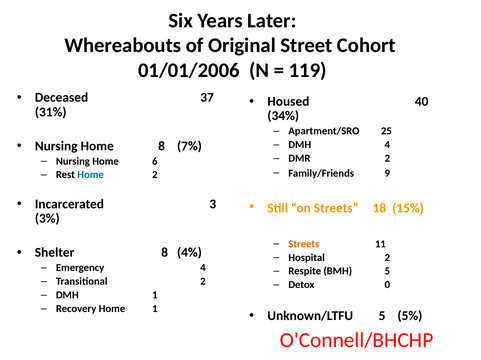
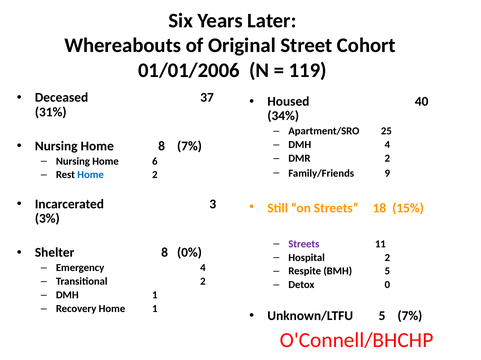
Streets colour: orange -> purple (304, 244)
4%: 4% -> 0% (189, 253)
5 5%: 5% -> 7% (410, 316)
